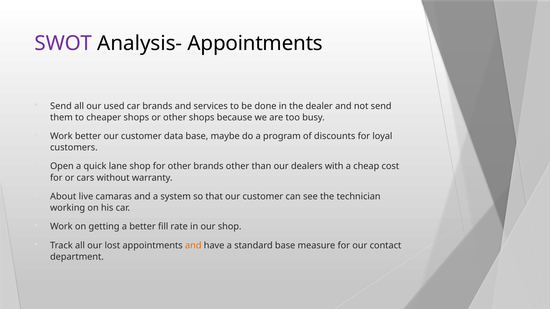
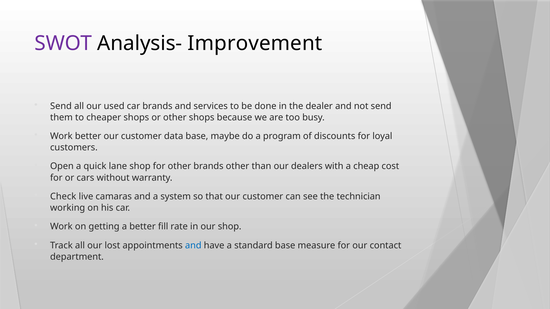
Analysis- Appointments: Appointments -> Improvement (255, 43)
About: About -> Check (63, 197)
and colour: orange -> blue (193, 246)
